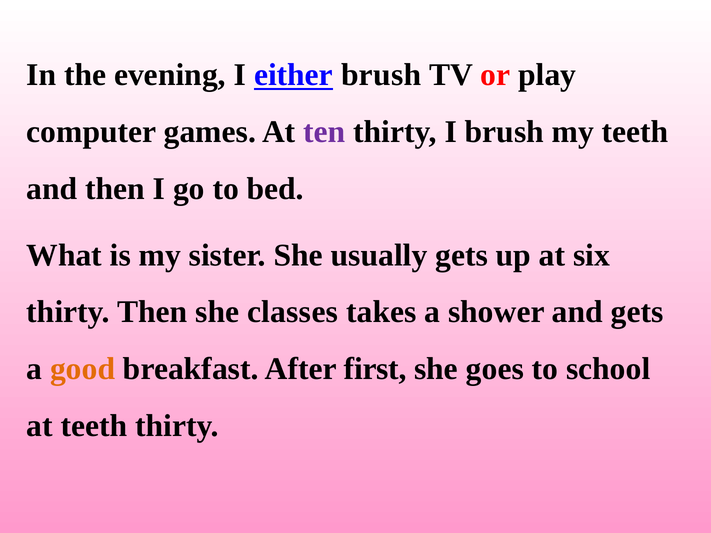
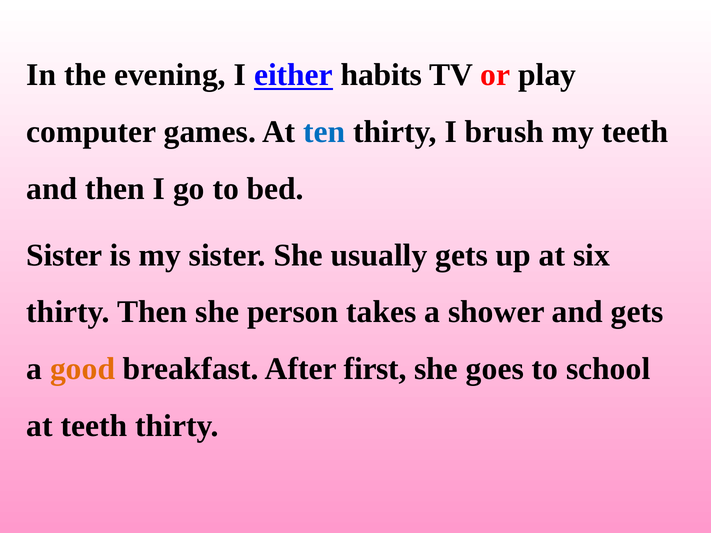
either brush: brush -> habits (382, 75)
ten colour: purple -> blue (324, 132)
What: What -> Sister (64, 255)
classes: classes -> person (293, 312)
